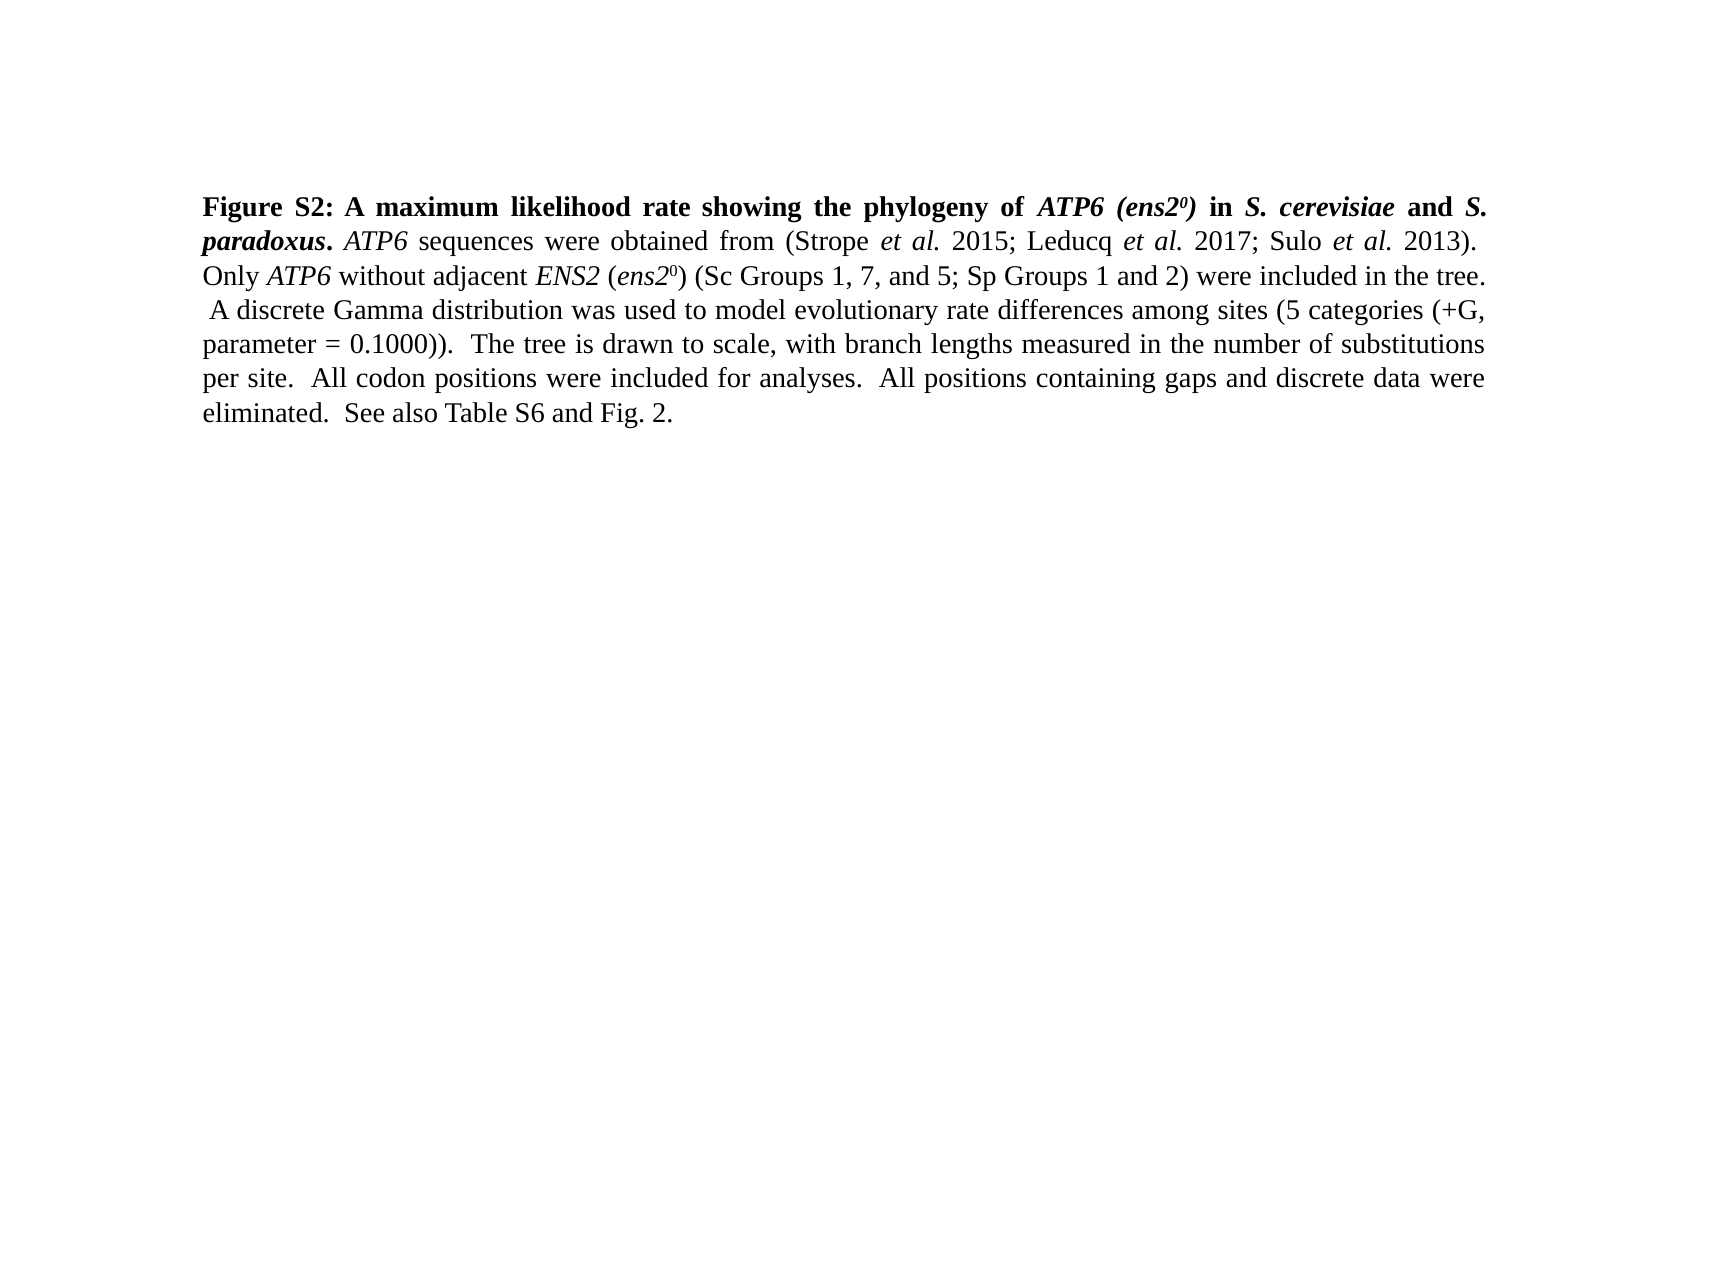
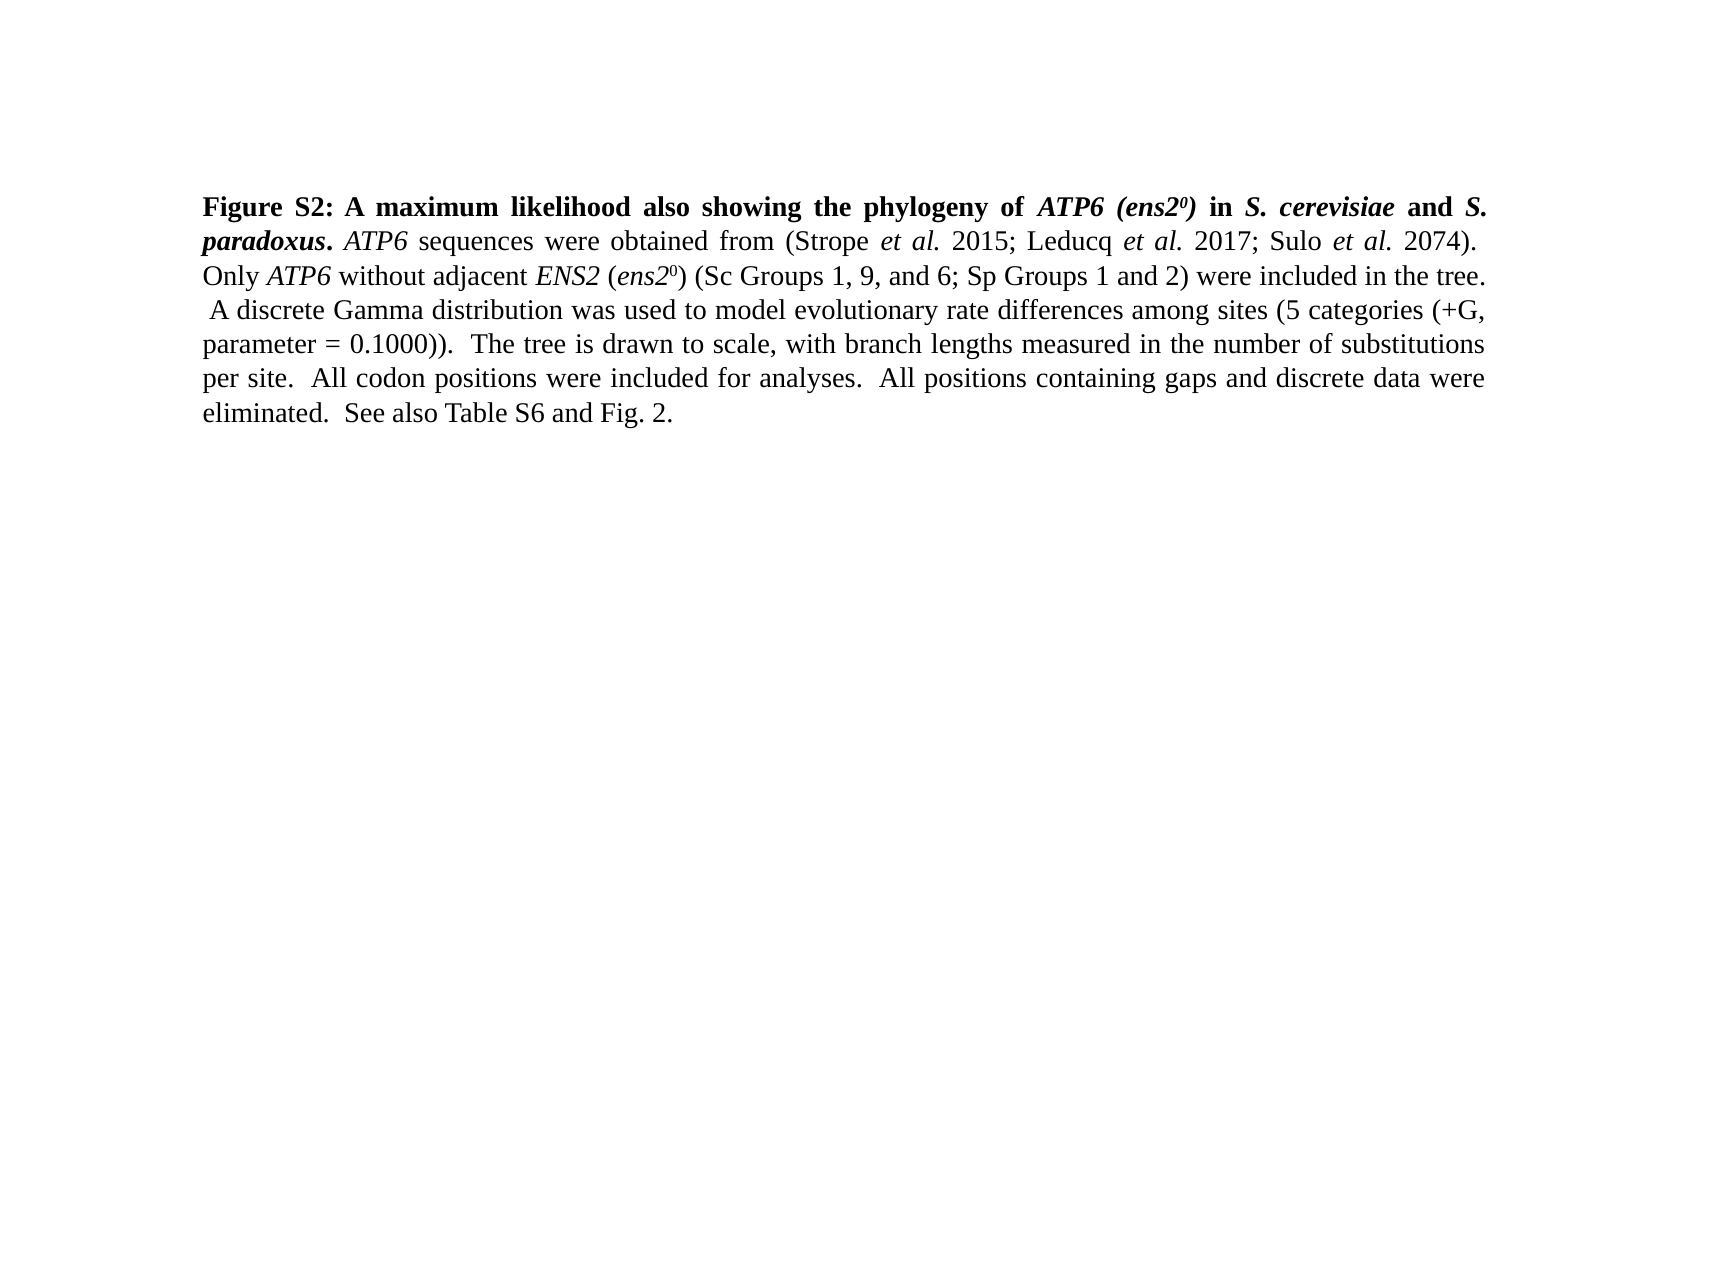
likelihood rate: rate -> also (667, 207)
2013: 2013 -> 2074 (1441, 241)
7: 7 -> 9 (871, 276)
and 5: 5 -> 6 (948, 276)
